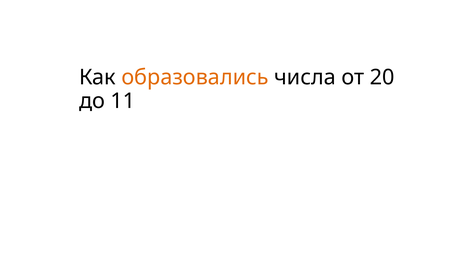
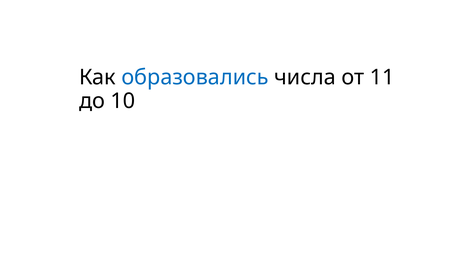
образовались colour: orange -> blue (195, 77)
20: 20 -> 11 (382, 77)
11: 11 -> 10 (123, 101)
